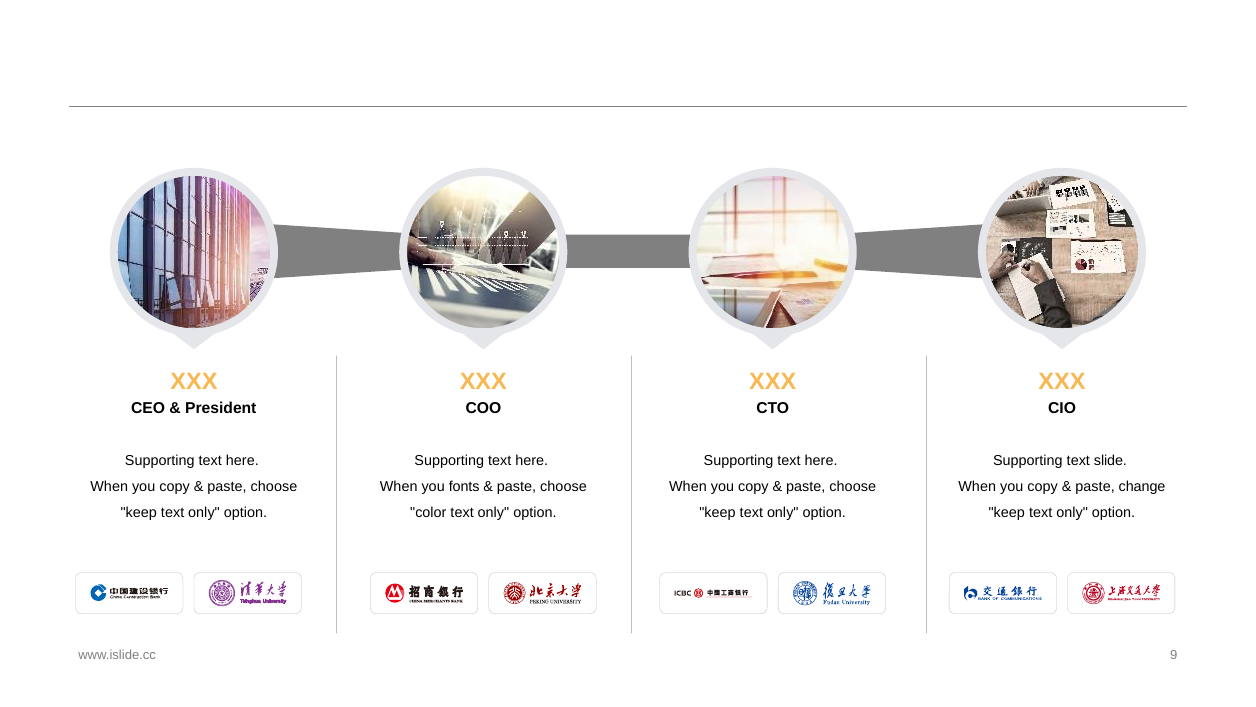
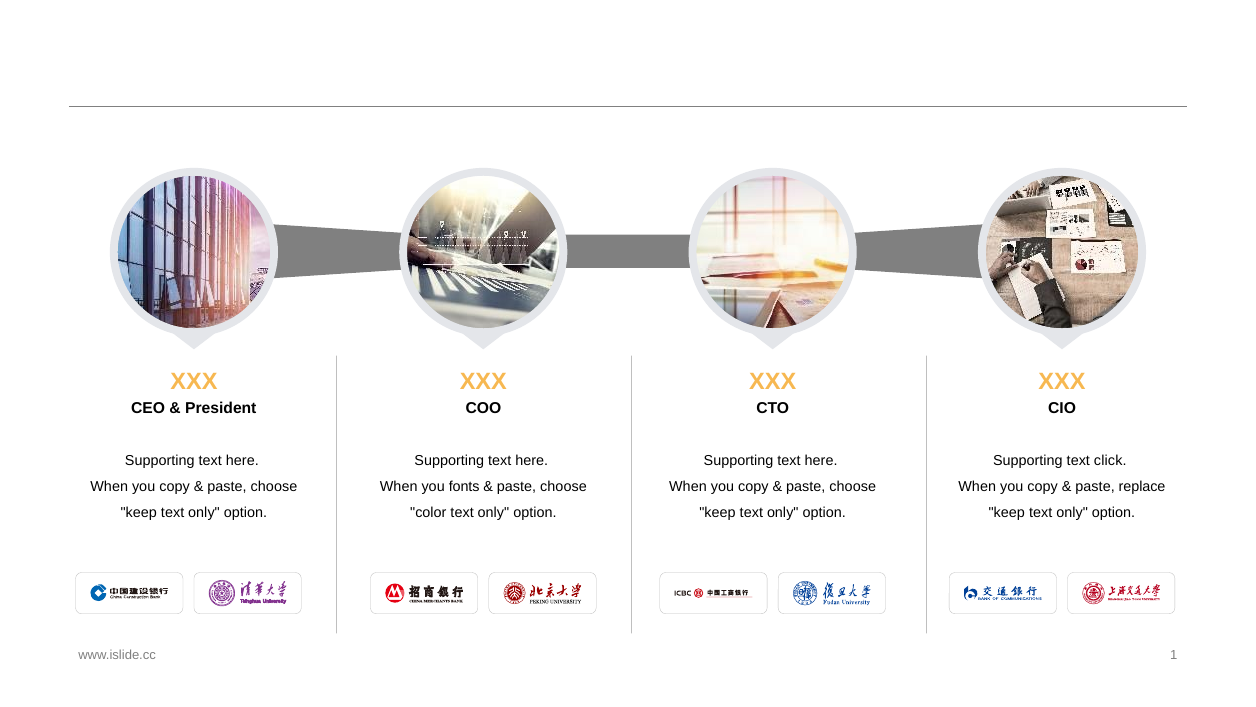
slide: slide -> click (1110, 460)
change: change -> replace (1142, 486)
9: 9 -> 1 (1174, 654)
